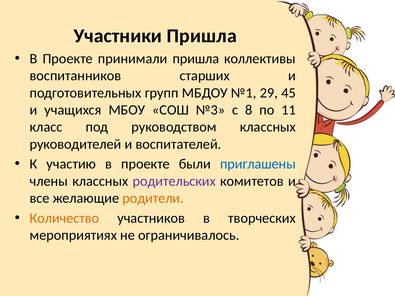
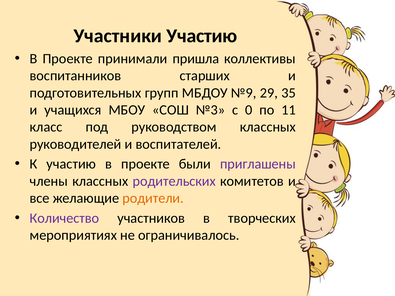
Участники Пришла: Пришла -> Участию (202, 36)
№1: №1 -> №9 (244, 93)
45: 45 -> 35 (289, 93)
8: 8 -> 0 (249, 110)
приглашены colour: blue -> purple (258, 164)
Количество colour: orange -> purple (64, 218)
